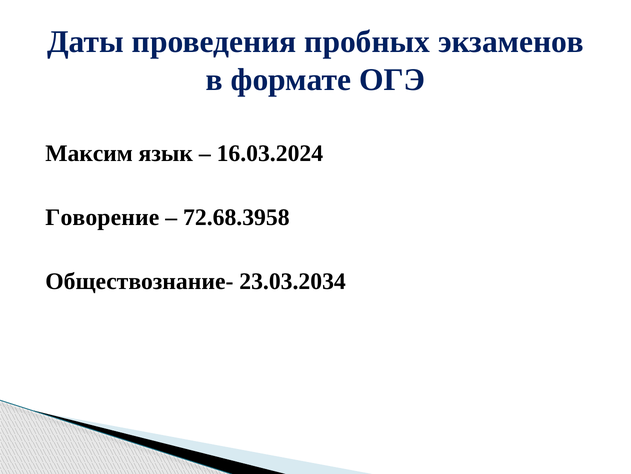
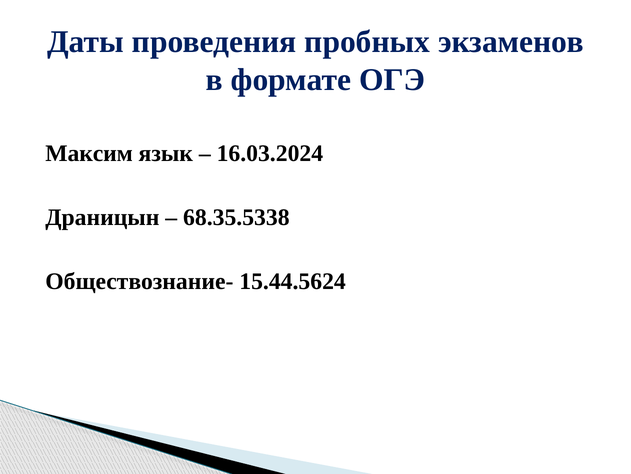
Говорение: Говорение -> Драницын (102, 217)
72.68.3958: 72.68.3958 -> 68.35.5338 (236, 217)
23.03.2034: 23.03.2034 -> 15.44.5624 (293, 281)
